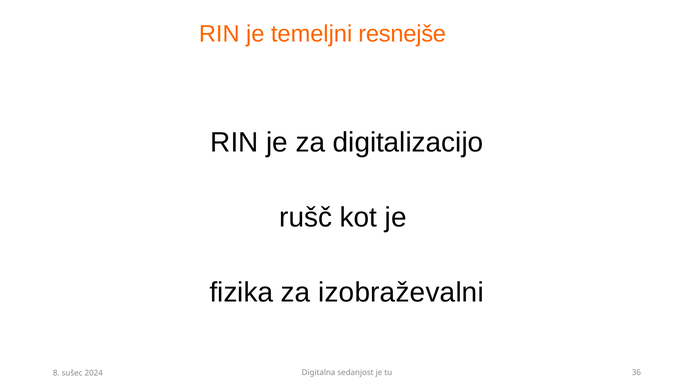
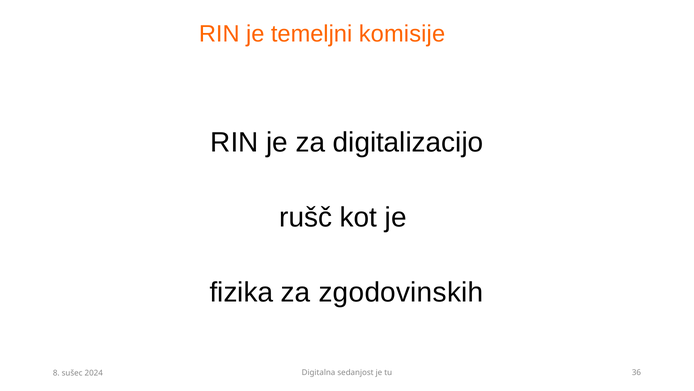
resnejše: resnejše -> komisije (402, 34)
izobraževalni: izobraževalni -> zgodovinskih (401, 292)
